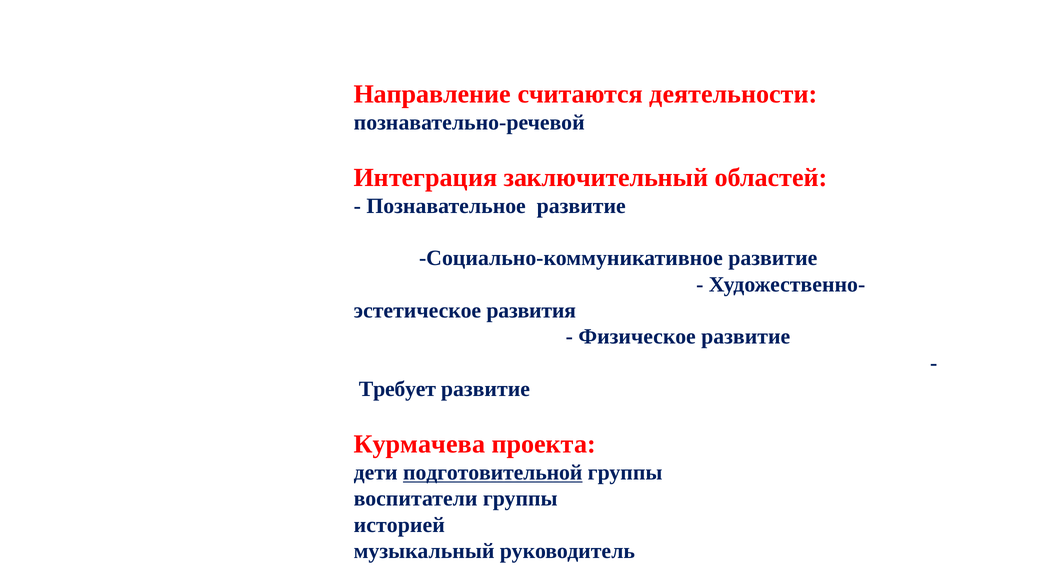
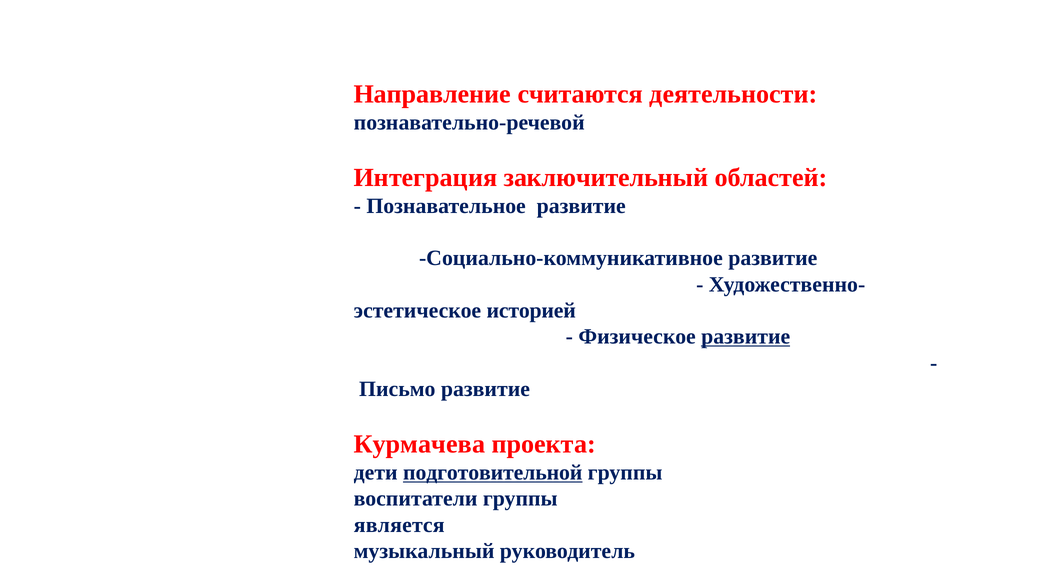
развития: развития -> историей (531, 310)
развитие underline: none -> present (746, 337)
Требует: Требует -> Письмо (397, 389)
историей: историей -> является (399, 525)
